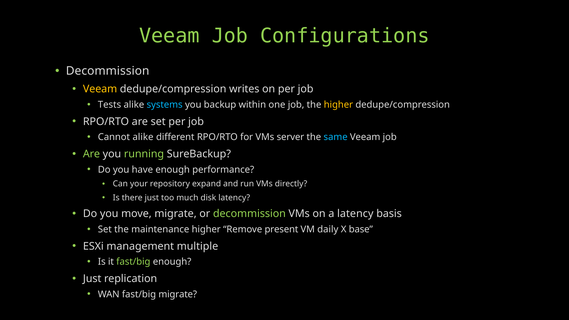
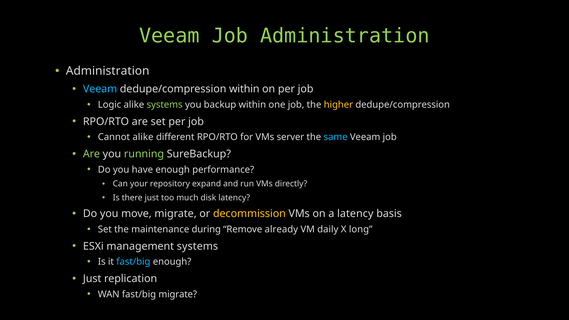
Job Configurations: Configurations -> Administration (345, 36)
Decommission: Decommission -> Administration (108, 71)
Veeam colour: yellow -> light blue (100, 89)
dedupe/compression writes: writes -> within (244, 89)
Tests: Tests -> Logic (110, 105)
systems colour: light blue -> light green (165, 105)
decommission colour: light green -> yellow (249, 214)
maintenance higher: higher -> during (206, 229)
present: present -> already (281, 229)
base: base -> long (361, 229)
management multiple: multiple -> systems (197, 246)
fast/big colour: light green -> light blue (133, 262)
